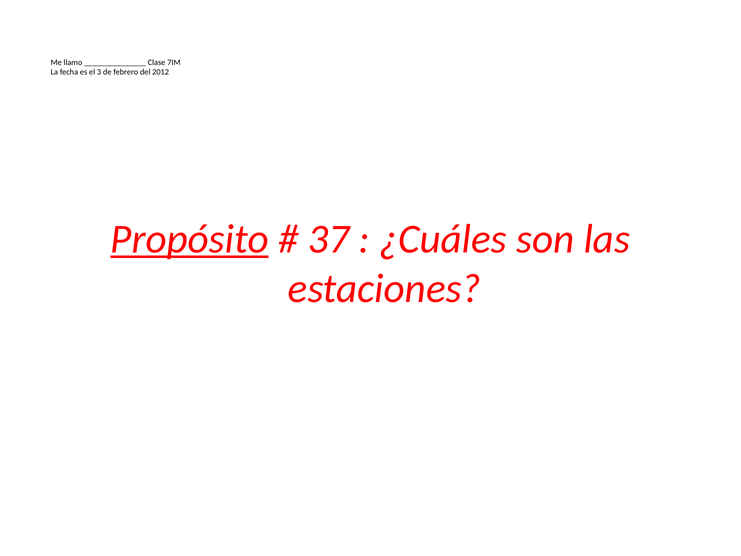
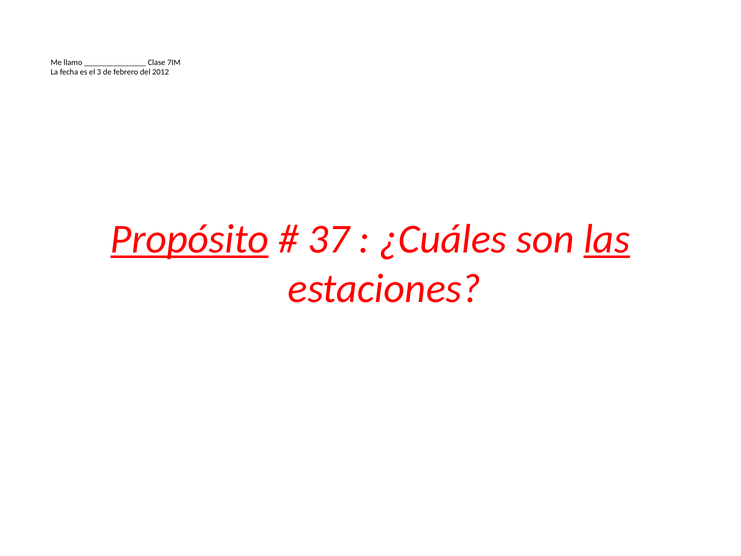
las underline: none -> present (607, 239)
